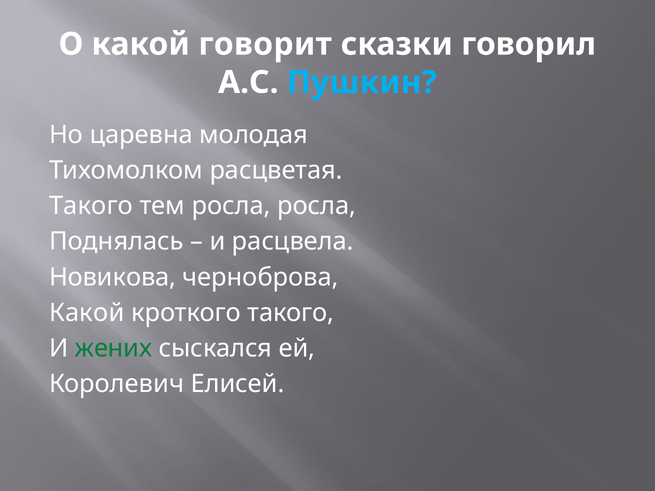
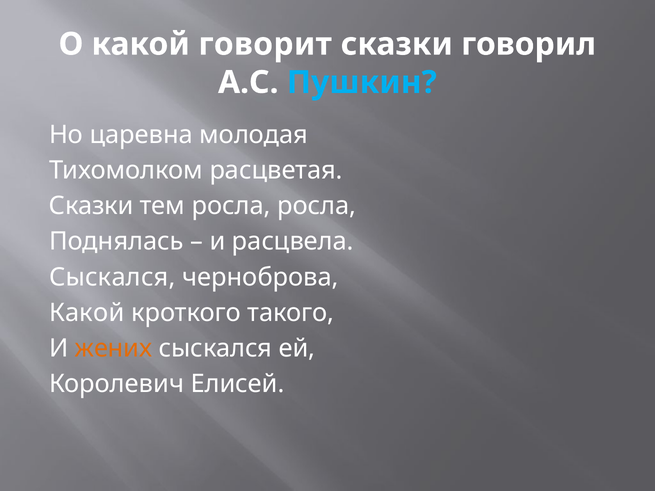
Такого: Такого -> Сказки (91, 206)
Новикова: Новикова -> Сыскался (112, 277)
жених colour: green -> orange (113, 349)
